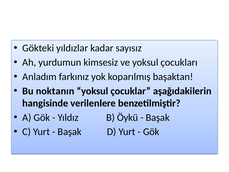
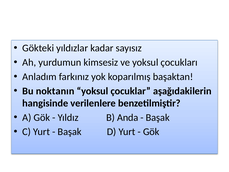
Öykü: Öykü -> Anda (128, 117)
